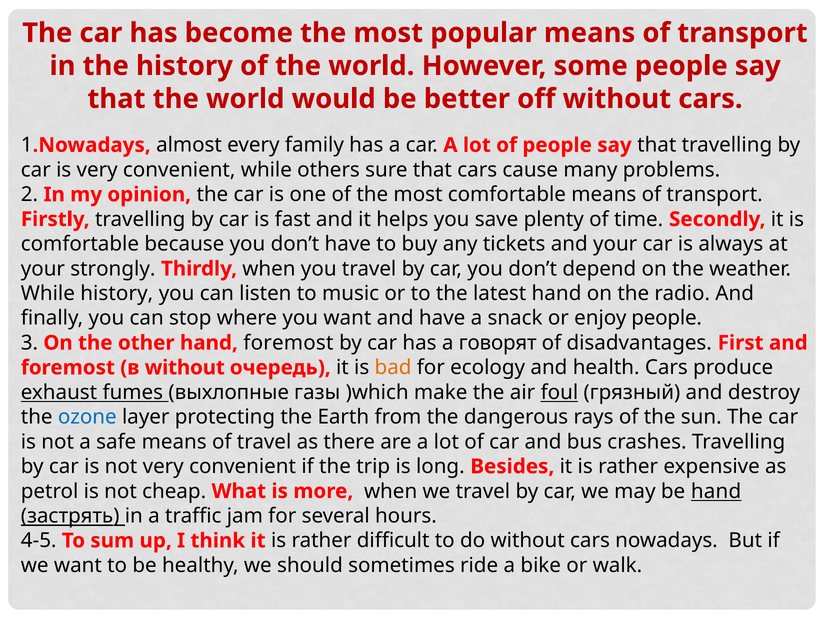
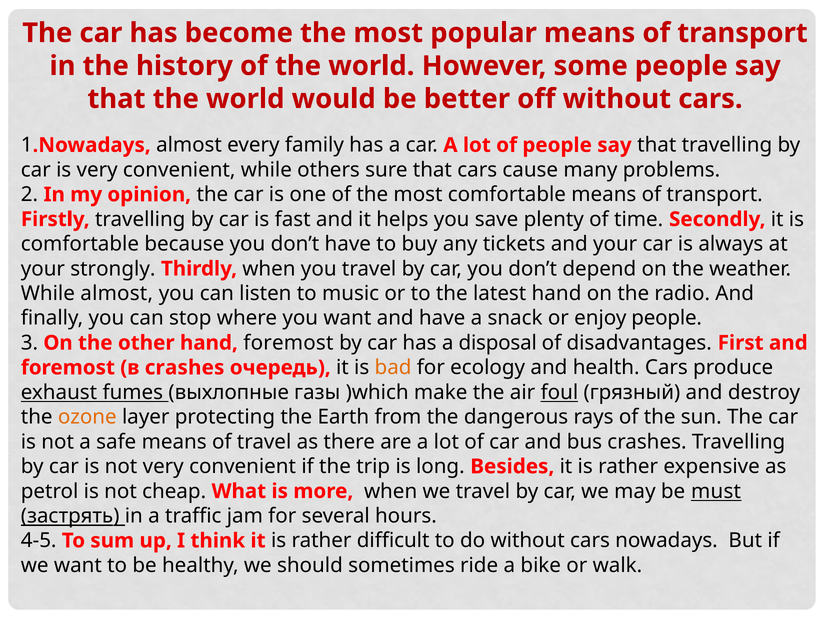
While history: history -> almost (117, 293)
говорят: говорят -> disposal (498, 343)
в without: without -> crashes (185, 368)
ozone colour: blue -> orange (87, 417)
be hand: hand -> must (716, 491)
